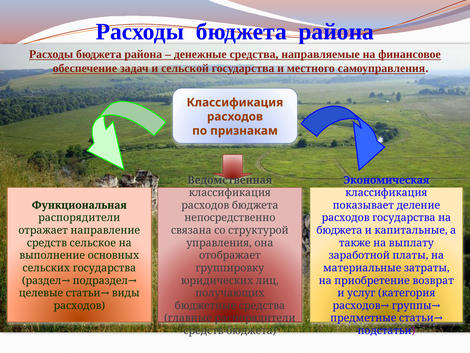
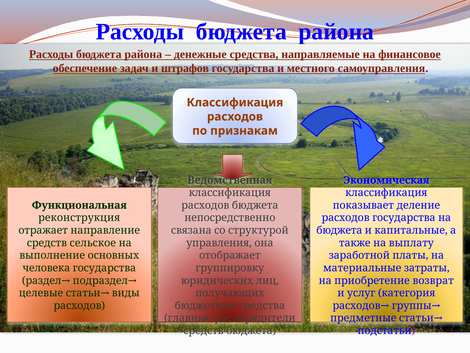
сельской: сельской -> штрафов (185, 68)
распорядители: распорядители -> реконструкция (79, 218)
сельских: сельских -> человека (46, 268)
